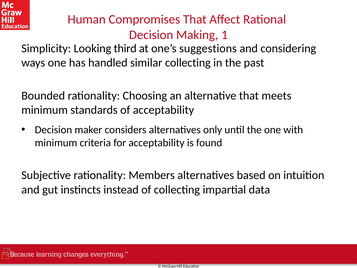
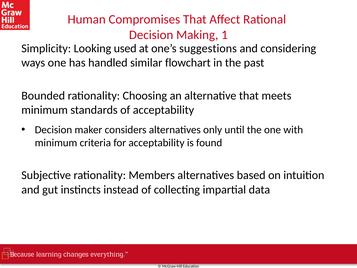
third: third -> used (125, 48)
similar collecting: collecting -> flowchart (188, 63)
